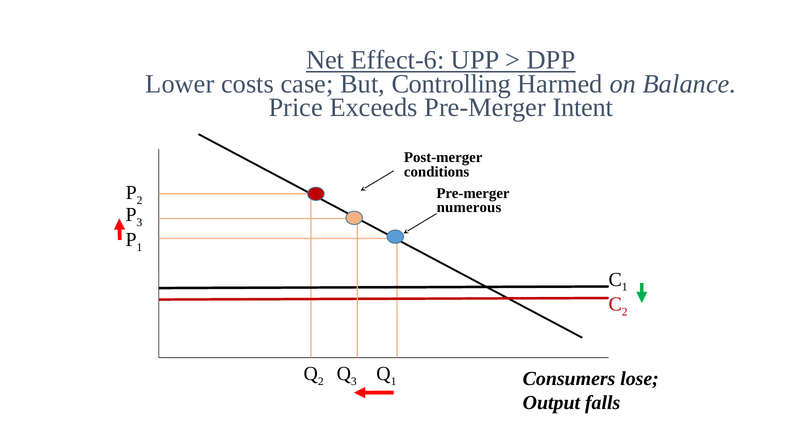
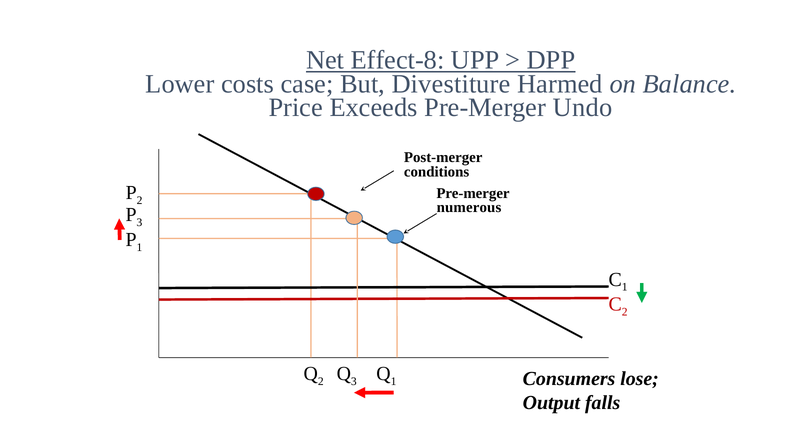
Effect-6: Effect-6 -> Effect-8 (398, 60)
Controlling: Controlling -> Divestiture (451, 84)
Intent: Intent -> Undo (582, 108)
